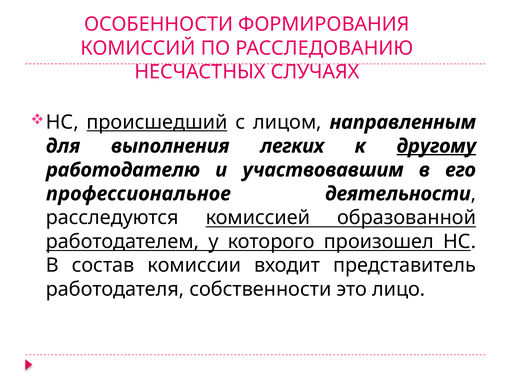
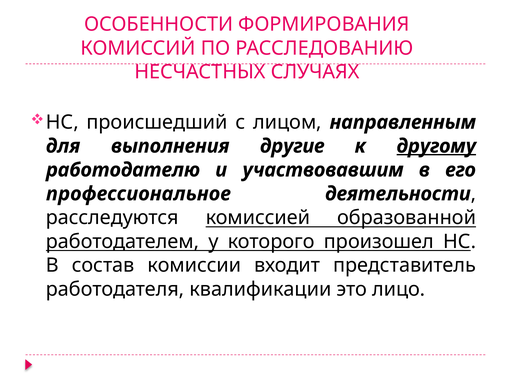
происшедший underline: present -> none (157, 122)
легких: легких -> другие (292, 146)
собственности: собственности -> квалификации (260, 289)
